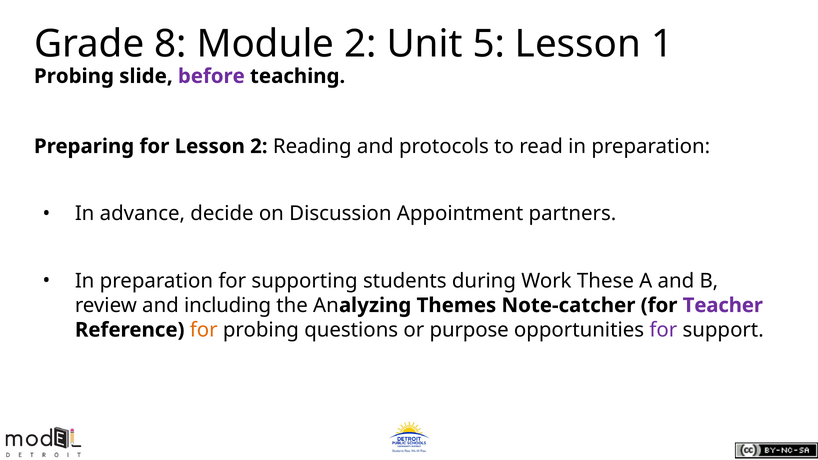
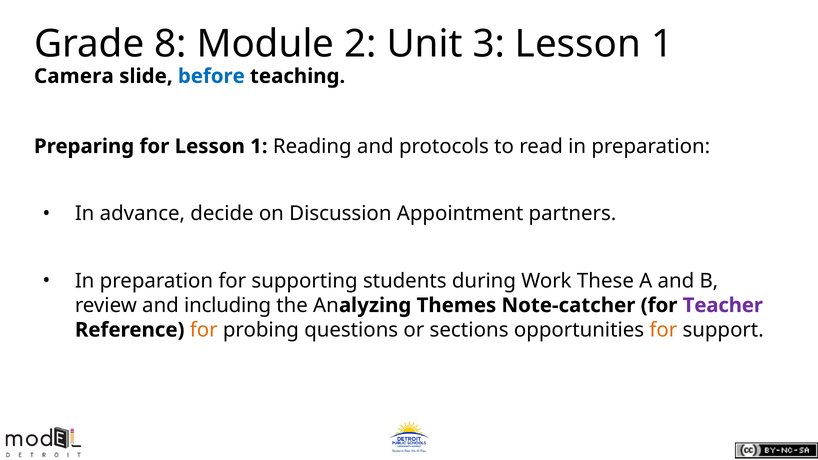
5: 5 -> 3 (489, 44)
Probing: Probing -> Camera (74, 76)
before colour: purple -> blue (211, 76)
for Lesson 2: 2 -> 1 (259, 146)
purpose: purpose -> sections (469, 330)
for colour: purple -> orange (663, 330)
